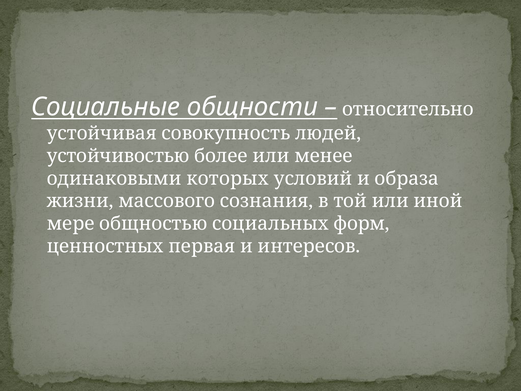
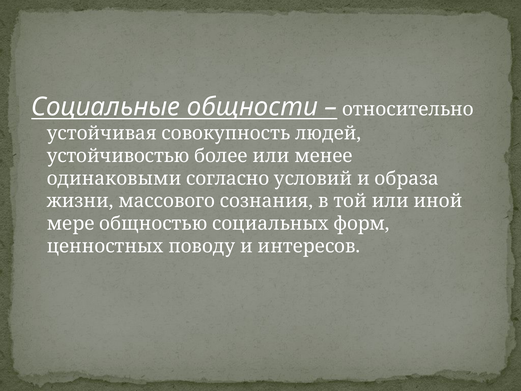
которых: которых -> согласно (228, 178)
первая: первая -> поводу (202, 246)
